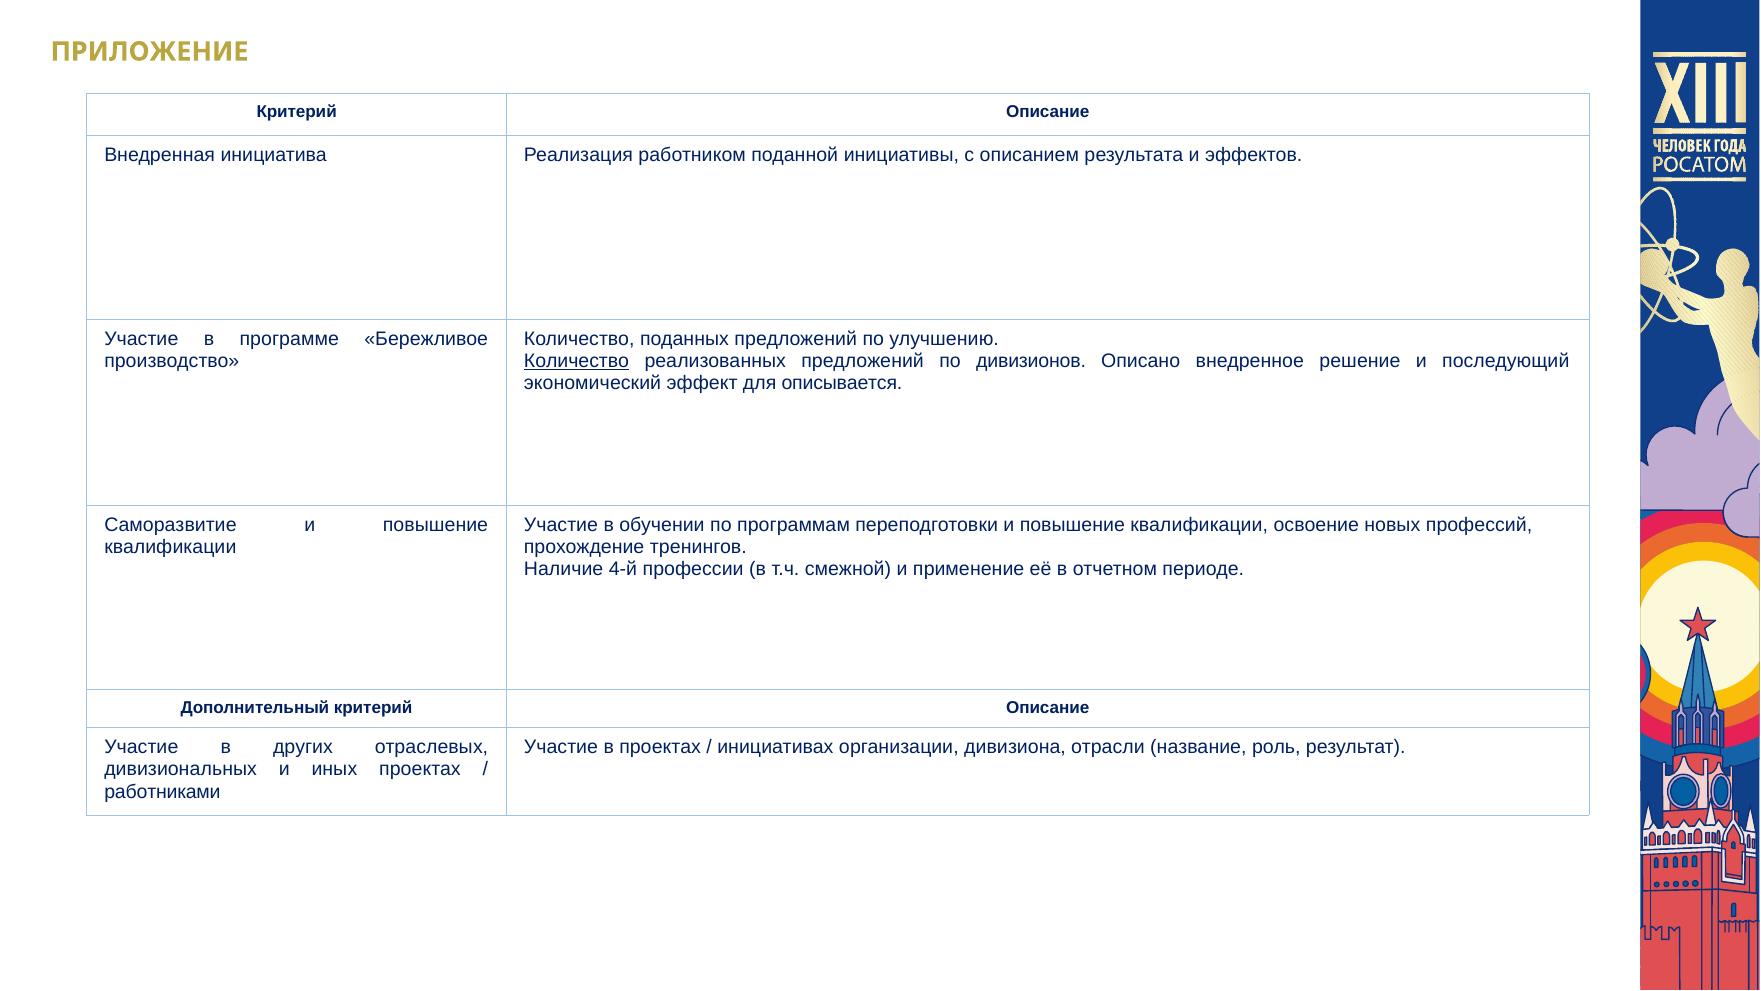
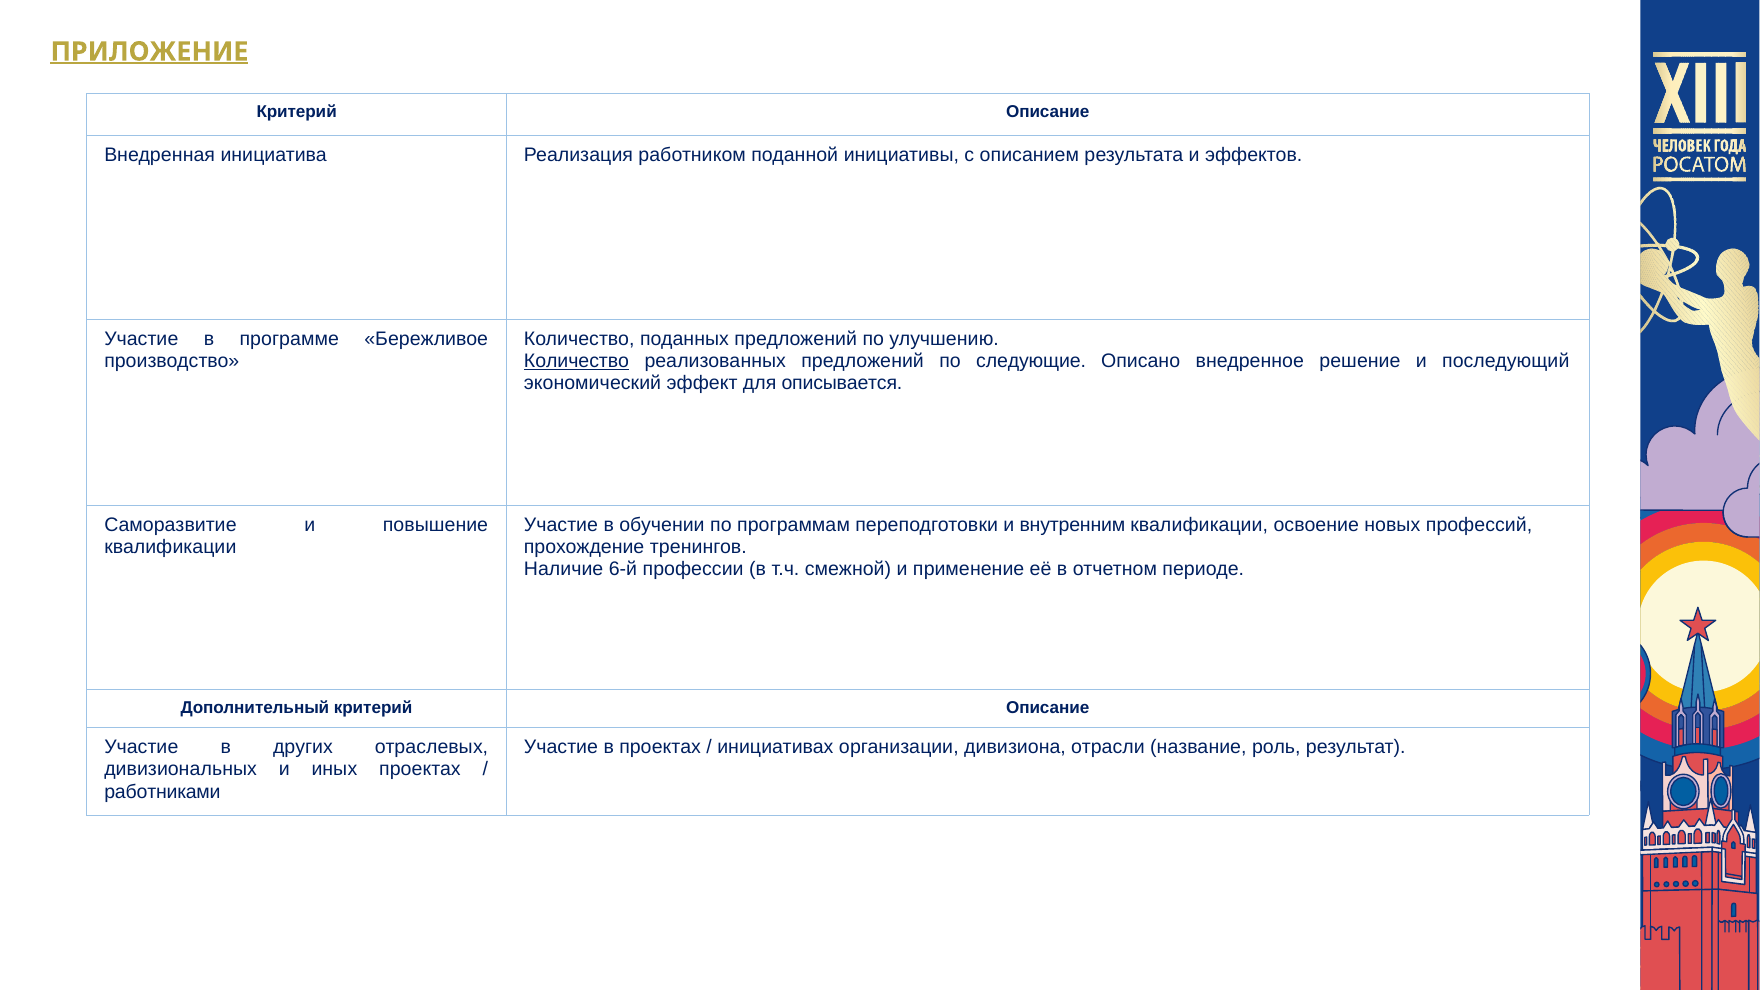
ПРИЛОЖЕНИЕ underline: none -> present (149, 52)
дивизионов: дивизионов -> следующие (1031, 361)
переподготовки и повышение: повышение -> внутренним (1072, 525)
4-й: 4-й -> 6-й (623, 569)
